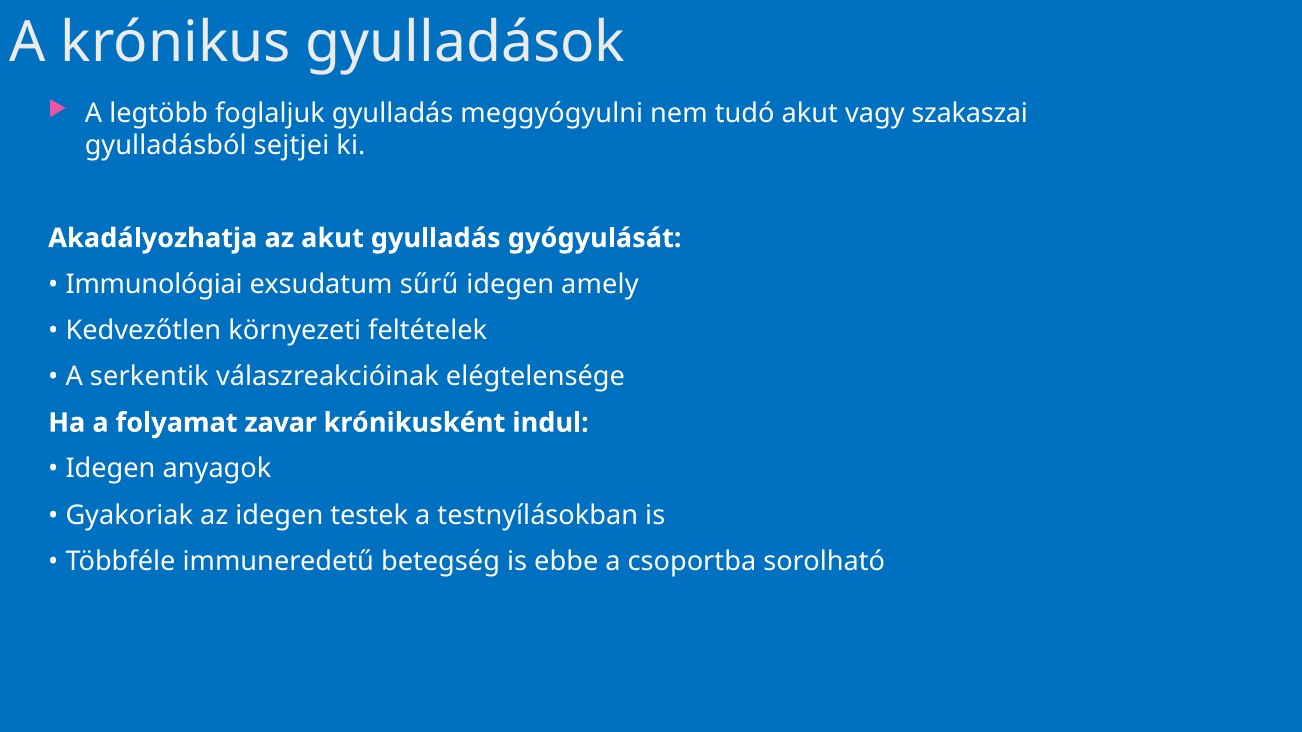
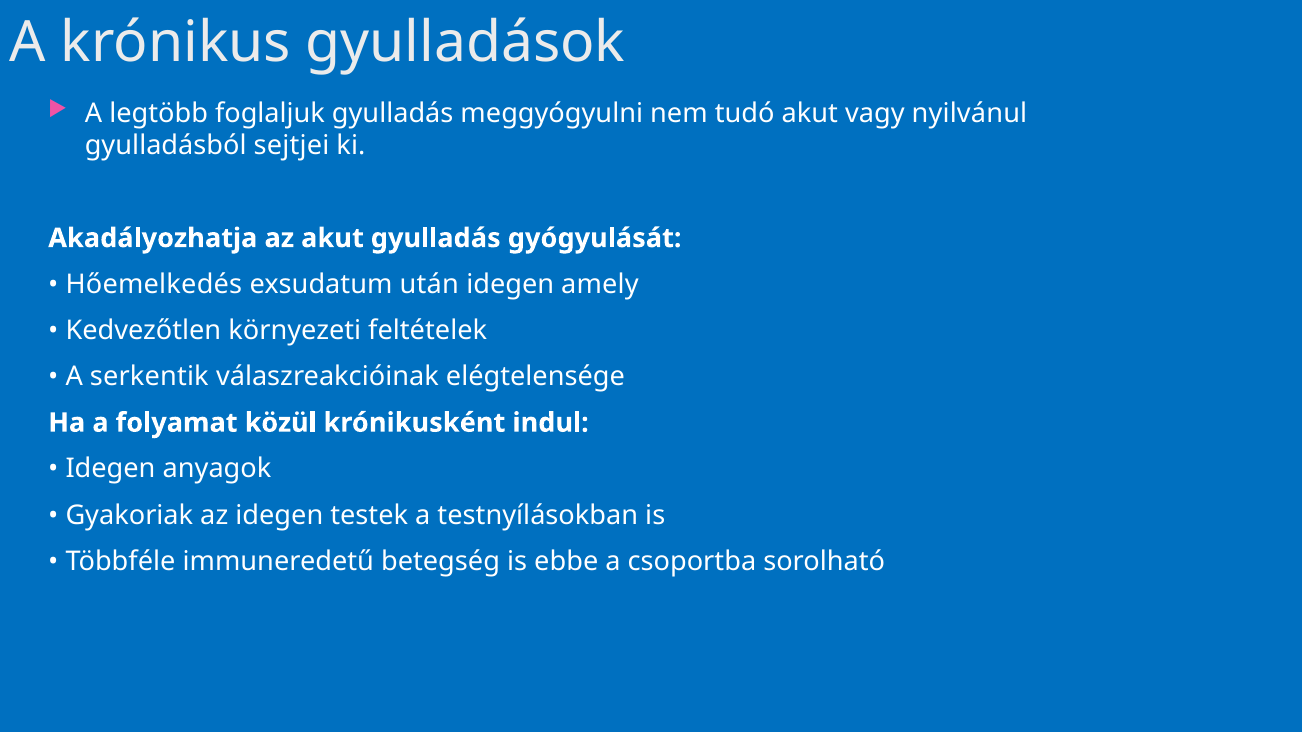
szakaszai: szakaszai -> nyilvánul (969, 113)
Immunológiai: Immunológiai -> Hőemelkedés (154, 284)
sűrű: sűrű -> után (429, 284)
zavar: zavar -> közül (281, 423)
